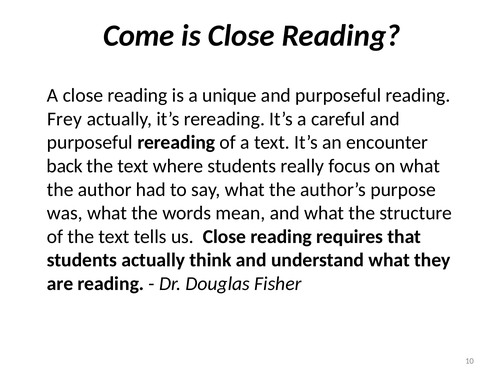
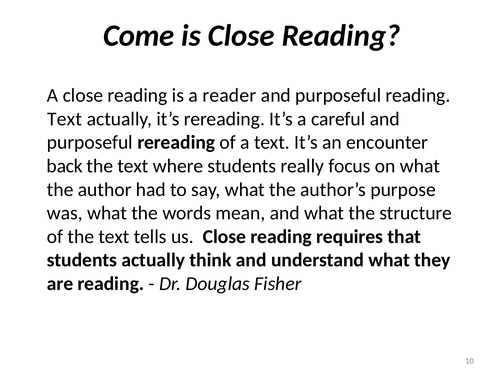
unique: unique -> reader (229, 95)
Frey: Frey -> Text (65, 119)
